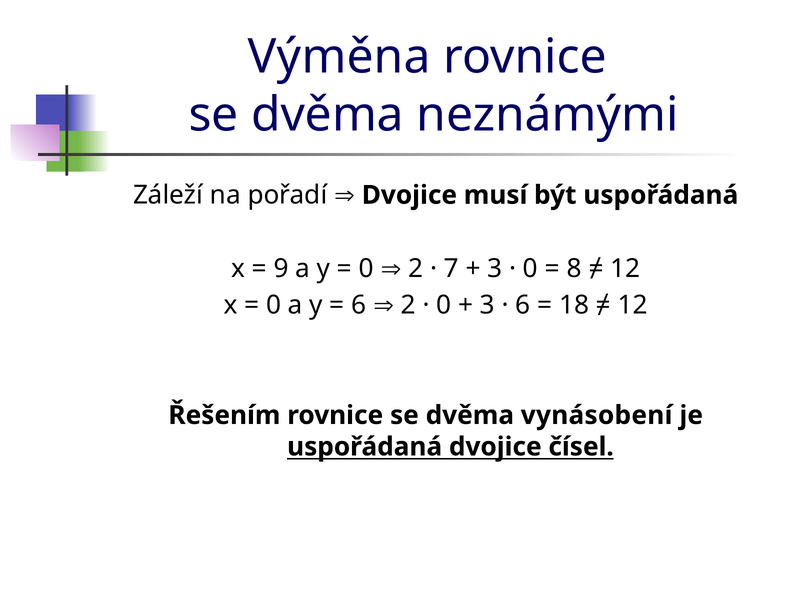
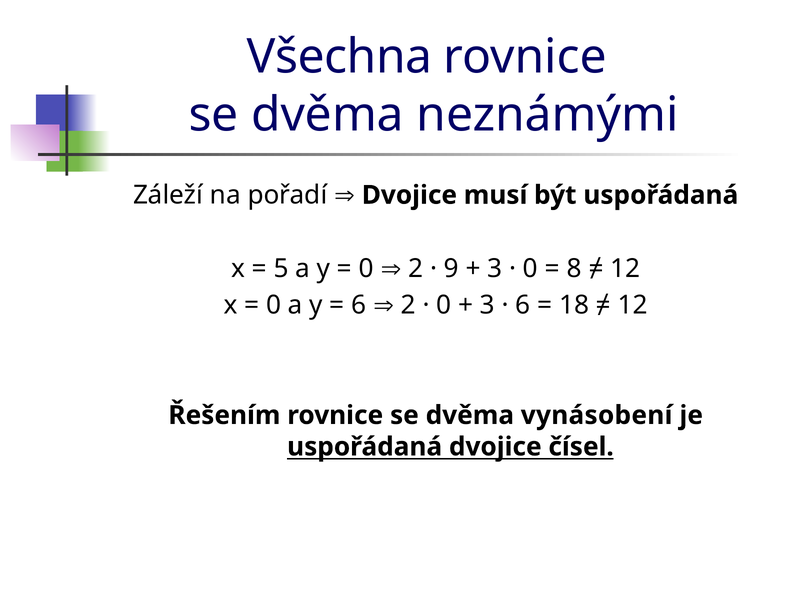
Výměna: Výměna -> Všechna (340, 57)
9: 9 -> 5 (281, 268)
7: 7 -> 9 (451, 268)
